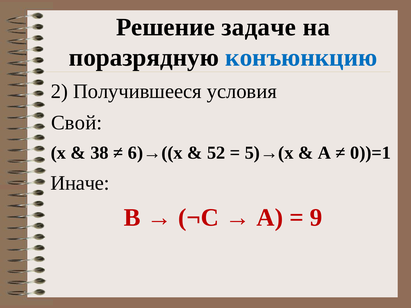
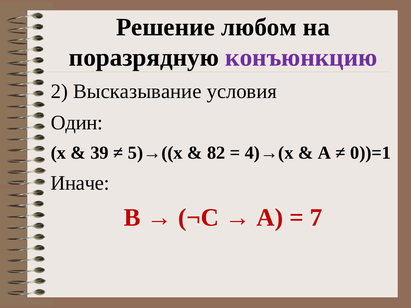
задаче: задаче -> любом (259, 27)
конъюнкцию colour: blue -> purple (301, 57)
Получившееся: Получившееся -> Высказывание (137, 91)
Свой: Свой -> Один (77, 123)
38: 38 -> 39 (100, 153)
6)→((x: 6)→((x -> 5)→((x (155, 153)
52: 52 -> 82 (216, 153)
5)→(x: 5)→(x -> 4)→(x (269, 153)
9: 9 -> 7 (316, 218)
